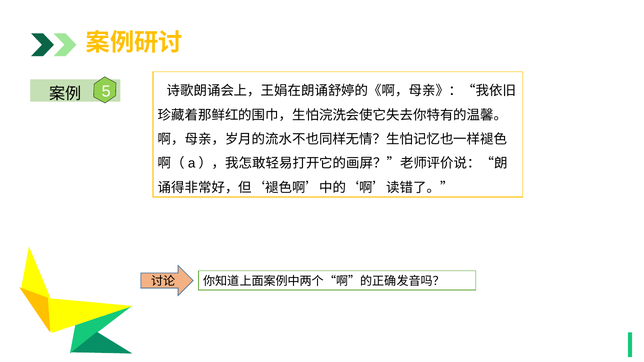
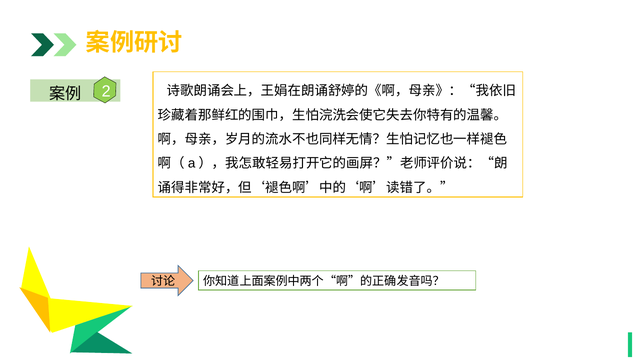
5: 5 -> 2 (106, 92)
